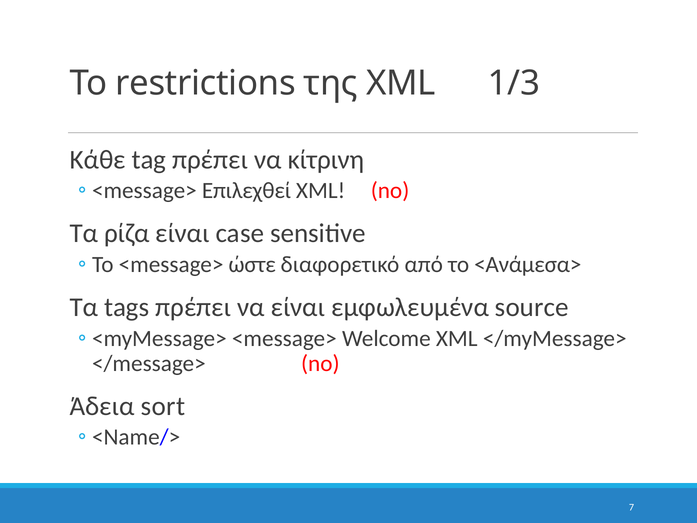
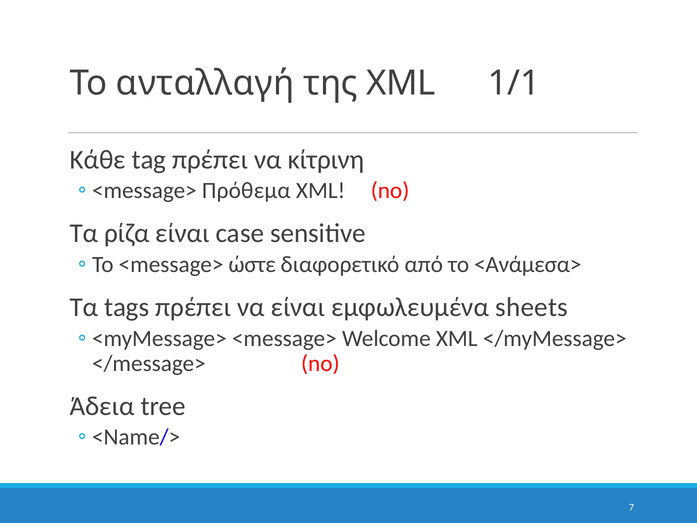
restrictions: restrictions -> ανταλλαγή (205, 83)
1/3: 1/3 -> 1/1 (514, 83)
Επιλεχθεί: Επιλεχθεί -> Πρόθεμα (246, 191)
source: source -> sheets (532, 307)
sort: sort -> tree (163, 406)
